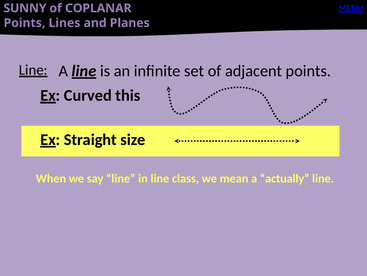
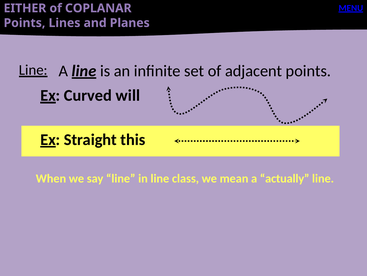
SUNNY: SUNNY -> EITHER (25, 8)
this: this -> will (128, 95)
size: size -> this (133, 139)
